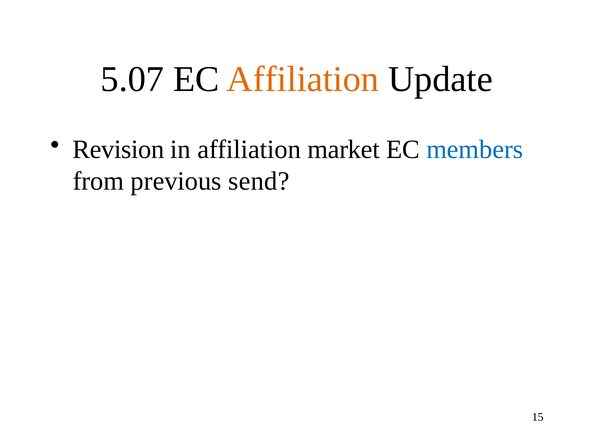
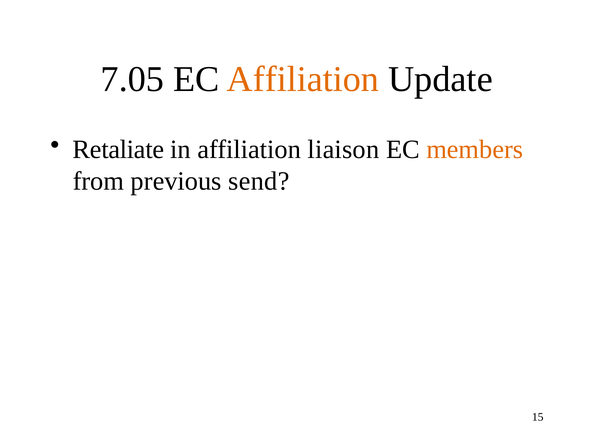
5.07: 5.07 -> 7.05 (132, 79)
Revision: Revision -> Retaliate (118, 149)
market: market -> liaison (343, 149)
members colour: blue -> orange (475, 149)
